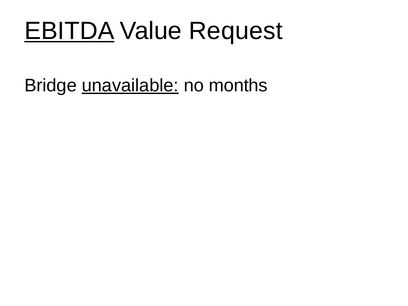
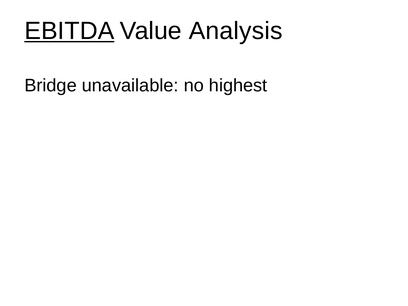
Request: Request -> Analysis (236, 31)
unavailable underline: present -> none (130, 86)
months: months -> highest (238, 86)
